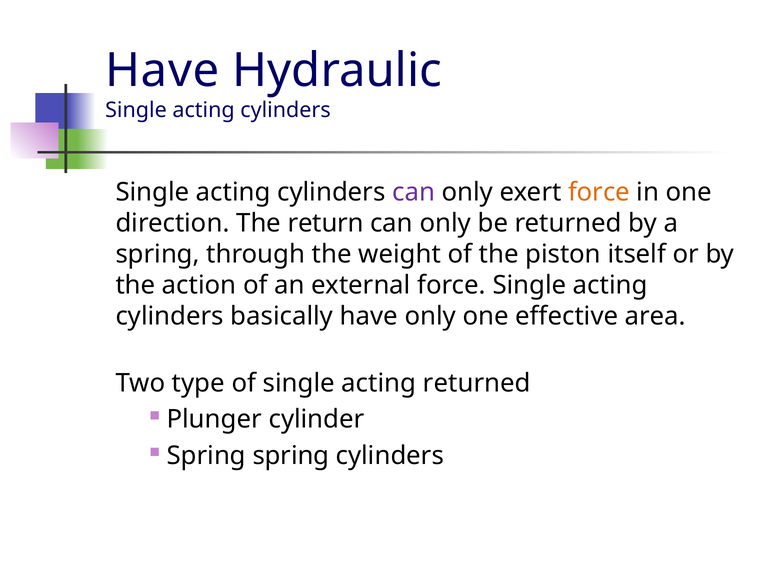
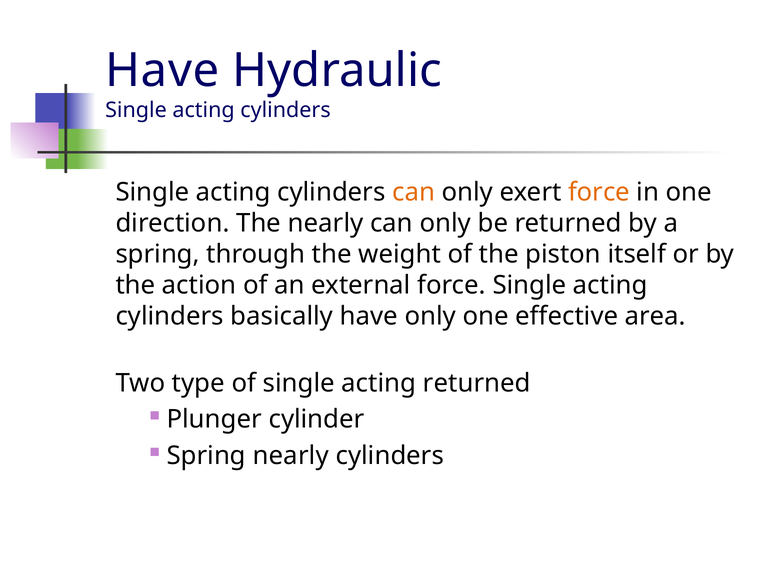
can colour: purple -> orange (414, 192)
The return: return -> nearly (326, 223)
Spring spring: spring -> nearly (291, 455)
